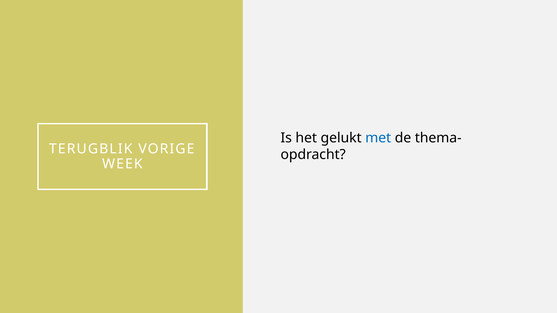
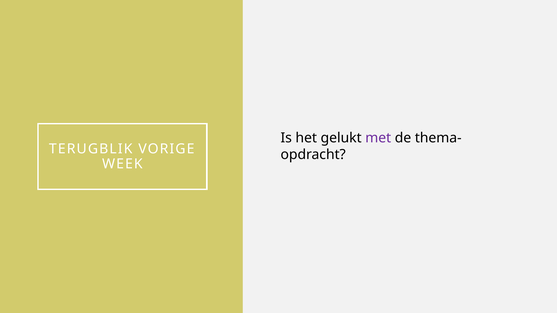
met colour: blue -> purple (378, 138)
